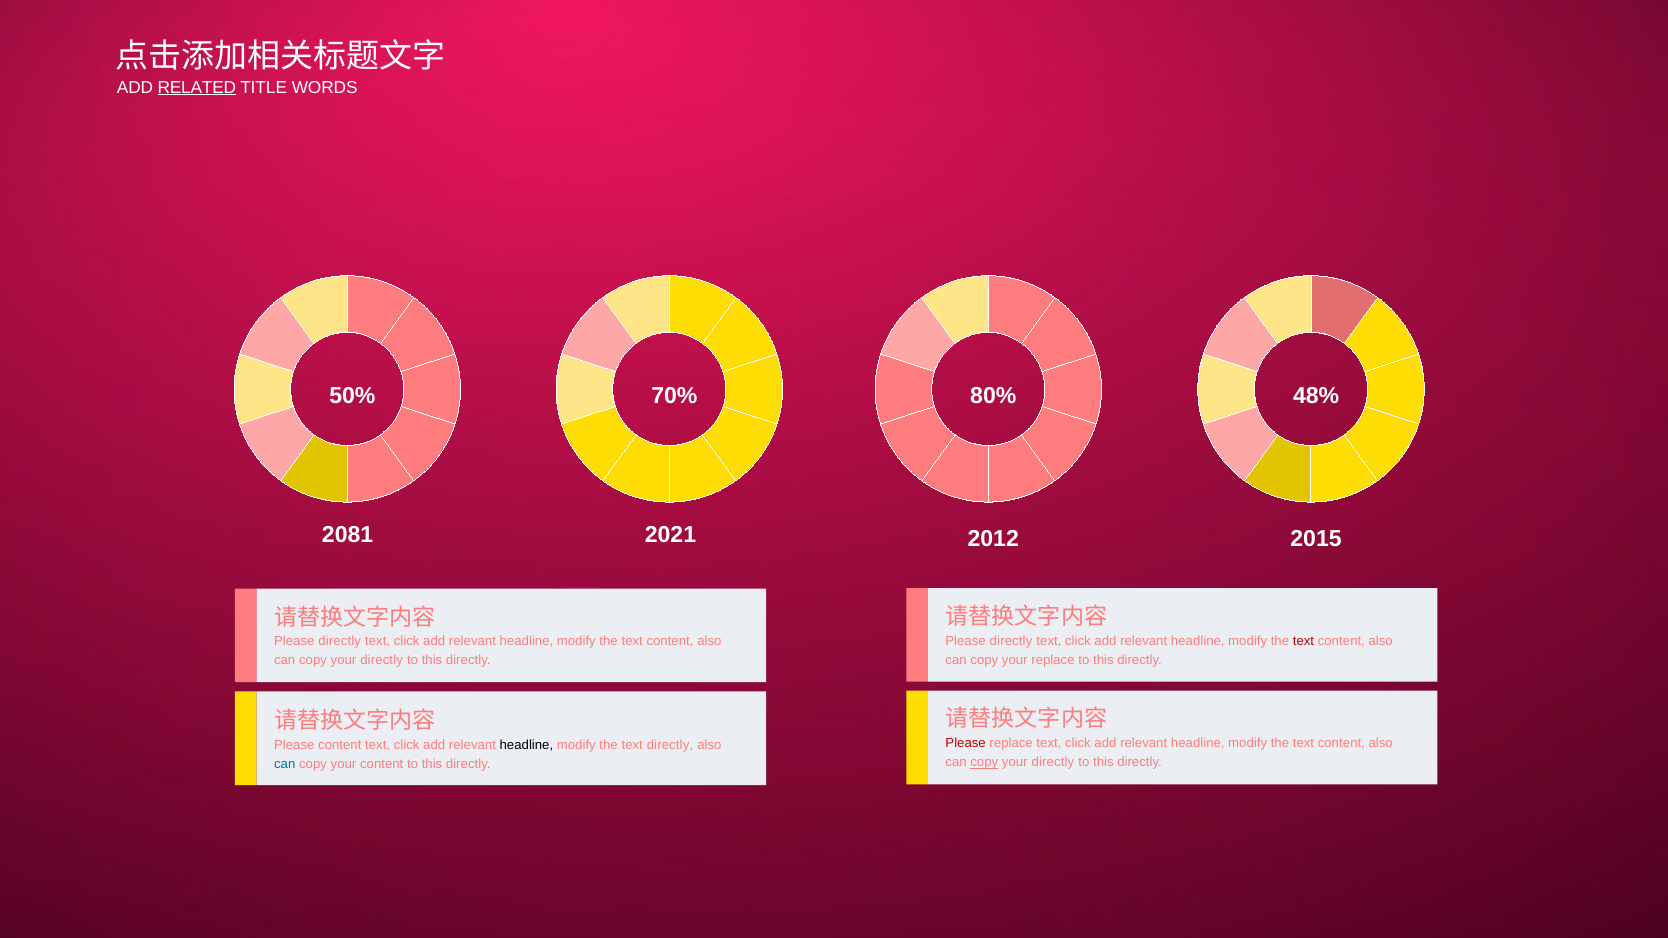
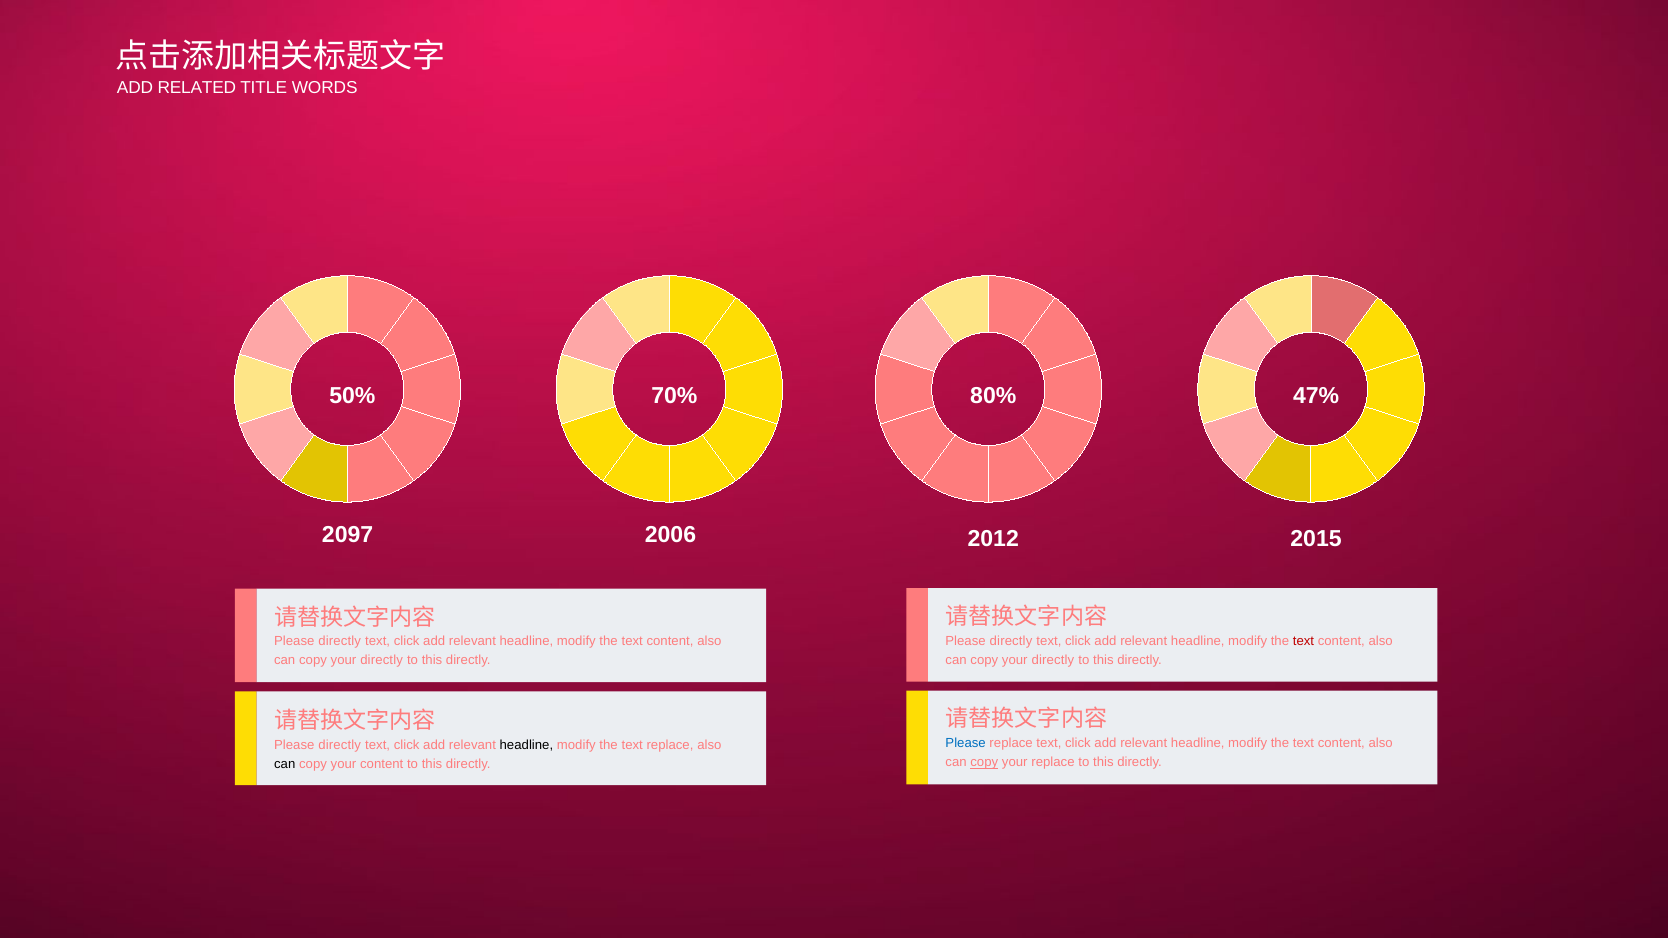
RELATED underline: present -> none (197, 88)
48%: 48% -> 47% (1316, 396)
2081: 2081 -> 2097 (348, 535)
2021: 2021 -> 2006 (670, 535)
replace: replace -> directly (1053, 660)
Please colour: red -> blue (966, 744)
content: content -> directly (340, 745)
text directly: directly -> replace (670, 745)
directly: directly -> replace (1053, 762)
can colour: blue -> black (285, 764)
